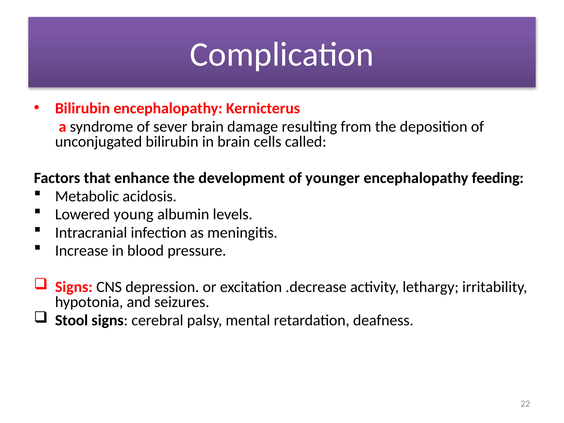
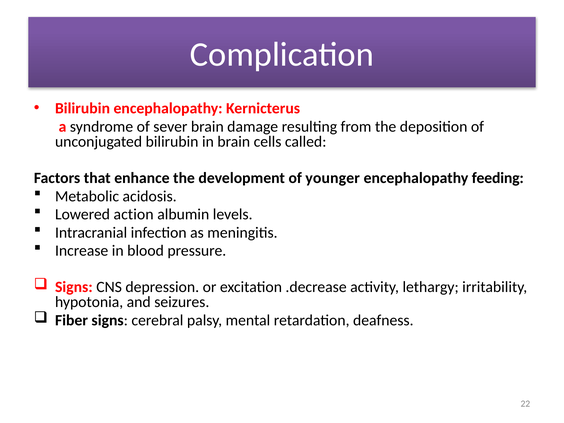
young: young -> action (134, 214)
Stool: Stool -> Fiber (71, 320)
